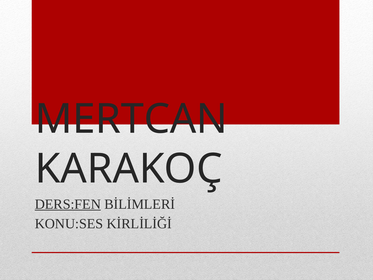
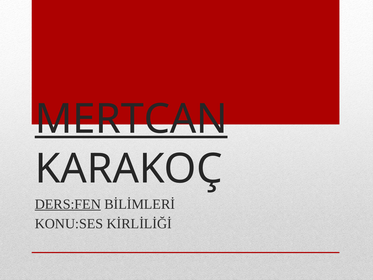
MERTCAN underline: none -> present (131, 119)
